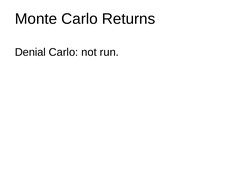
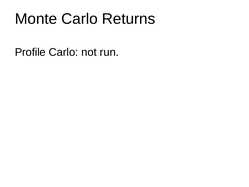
Denial: Denial -> Profile (30, 52)
